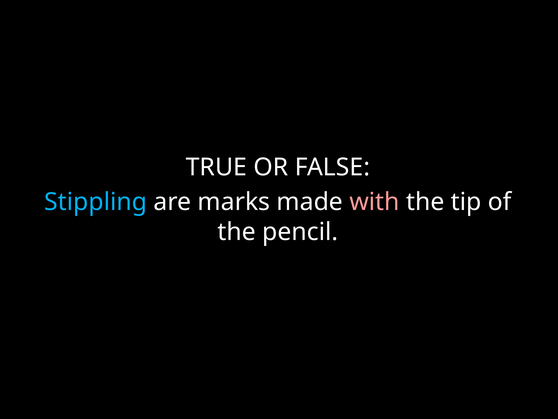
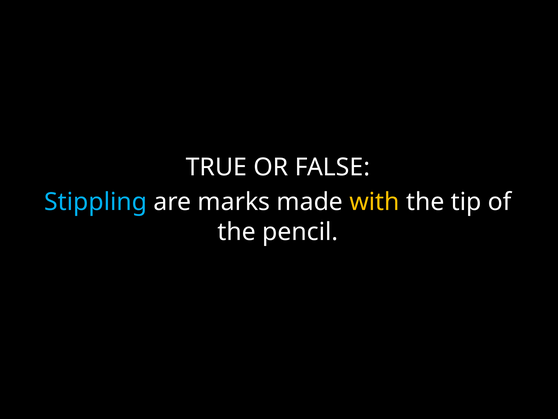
with colour: pink -> yellow (374, 202)
